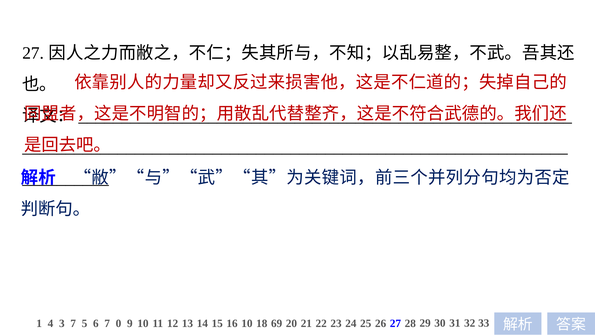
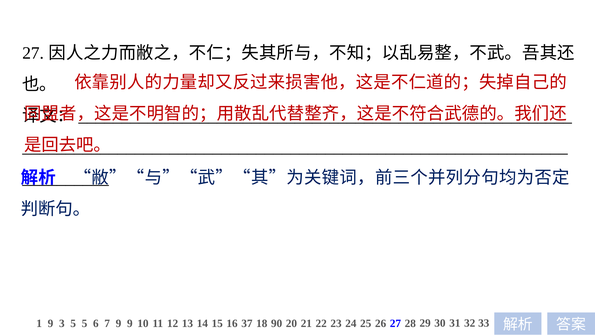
1 4: 4 -> 9 (50, 323)
3 7: 7 -> 5 (73, 323)
7 0: 0 -> 9 (118, 323)
16 10: 10 -> 37 (247, 323)
69: 69 -> 90 (277, 323)
